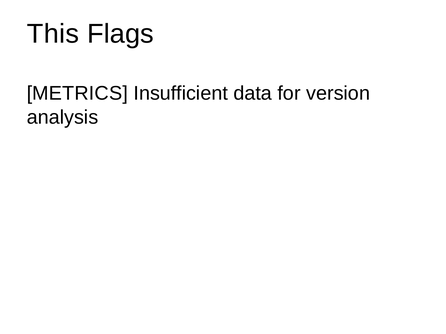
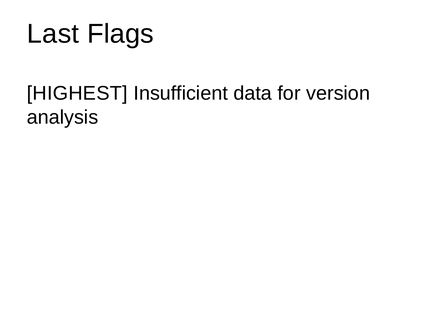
This: This -> Last (53, 34)
METRICS: METRICS -> HIGHEST (77, 94)
